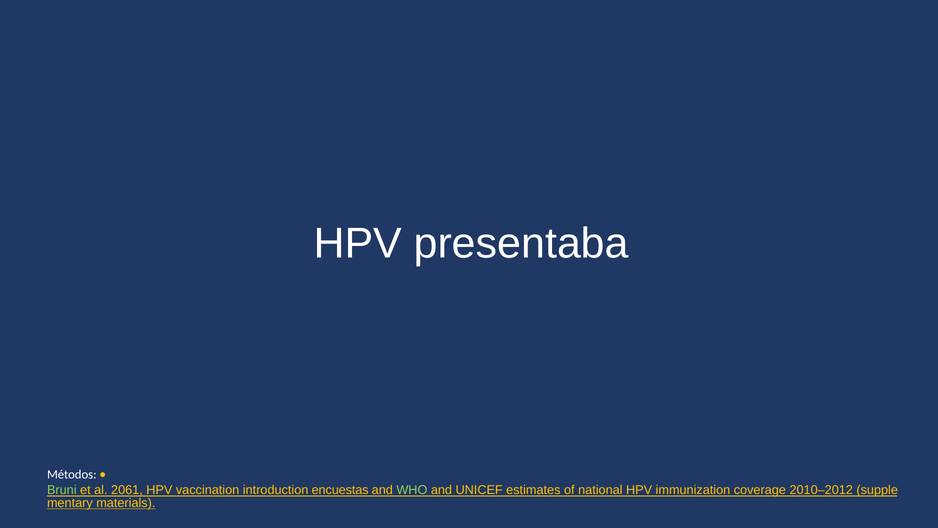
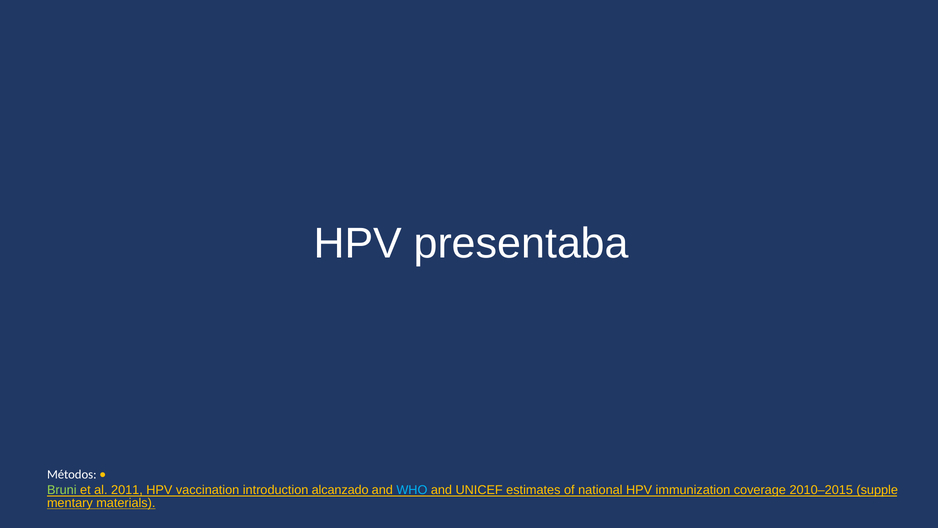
2061: 2061 -> 2011 (127, 490)
encuestas: encuestas -> alcanzado (340, 490)
WHO colour: light green -> light blue (412, 490)
2010–2012: 2010–2012 -> 2010–2015 (821, 490)
